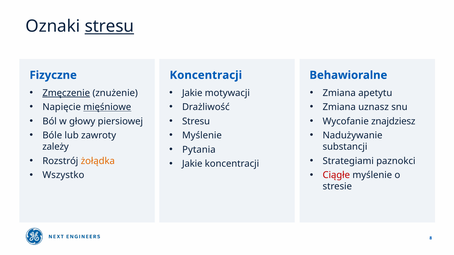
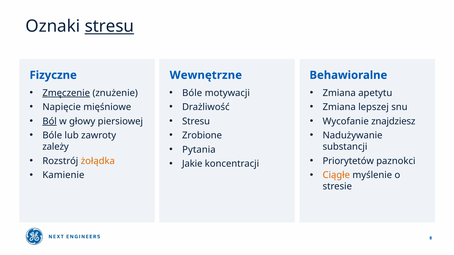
Fizyczne Koncentracji: Koncentracji -> Wewnętrzne (206, 75)
Jakie: Jakie -> Bóle (192, 93)
mięśniowe underline: present -> none (107, 107)
uznasz: uznasz -> lepszej (374, 107)
Ból underline: none -> present (50, 121)
Myślenie: Myślenie -> Zrobione (202, 136)
Strategiami: Strategiami -> Priorytetów (348, 161)
Wszystko: Wszystko -> Kamienie (63, 175)
Ciągłe colour: red -> orange (336, 175)
